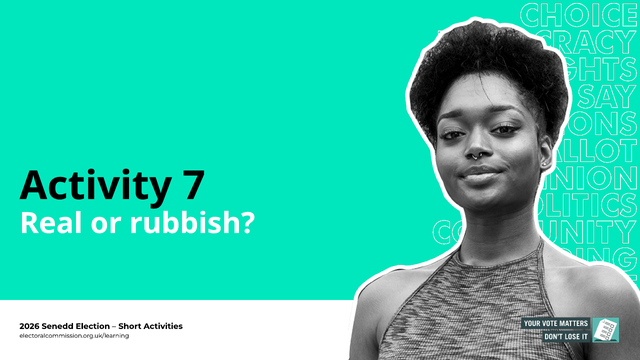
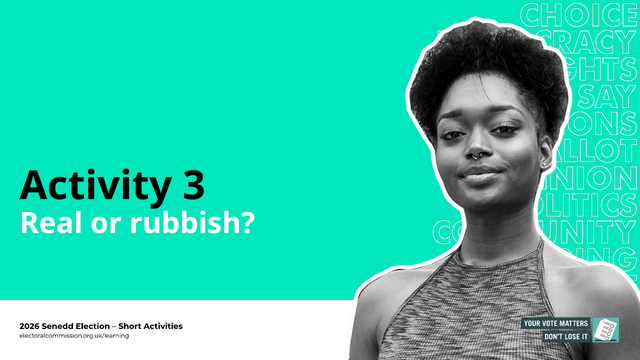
7: 7 -> 3 (194, 186)
